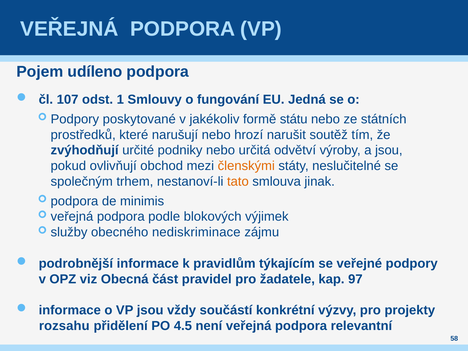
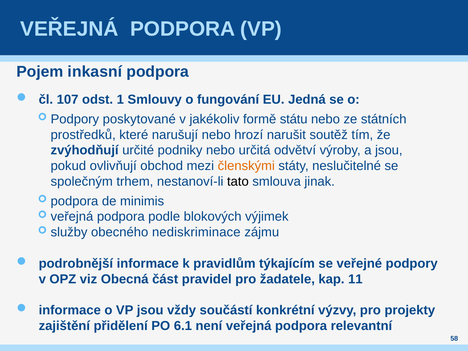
udíleno: udíleno -> inkasní (95, 72)
tato colour: orange -> black (238, 182)
97: 97 -> 11 (355, 279)
rozsahu: rozsahu -> zajištění (64, 326)
4.5: 4.5 -> 6.1 (183, 326)
